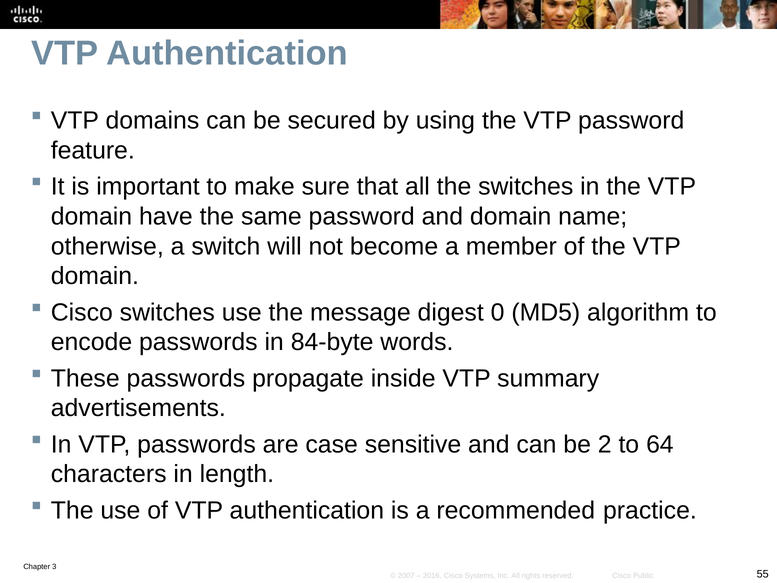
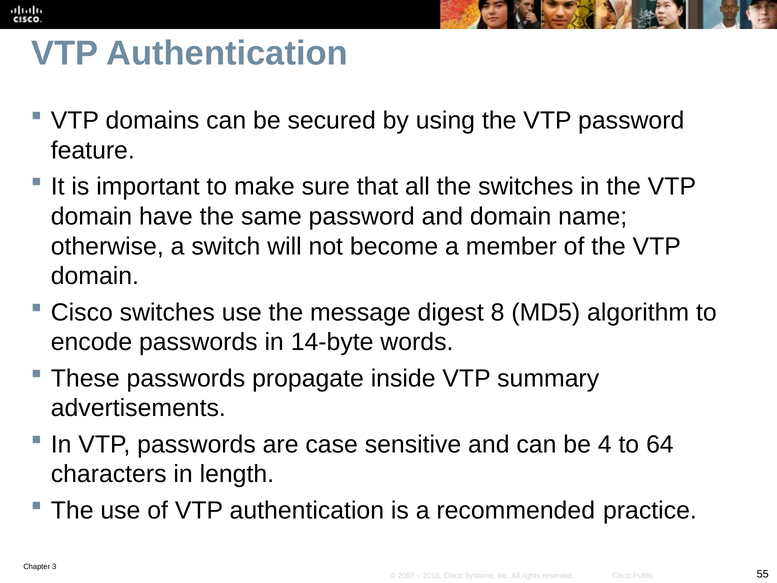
0: 0 -> 8 (498, 312)
84-byte: 84-byte -> 14-byte (332, 342)
2: 2 -> 4 (605, 444)
